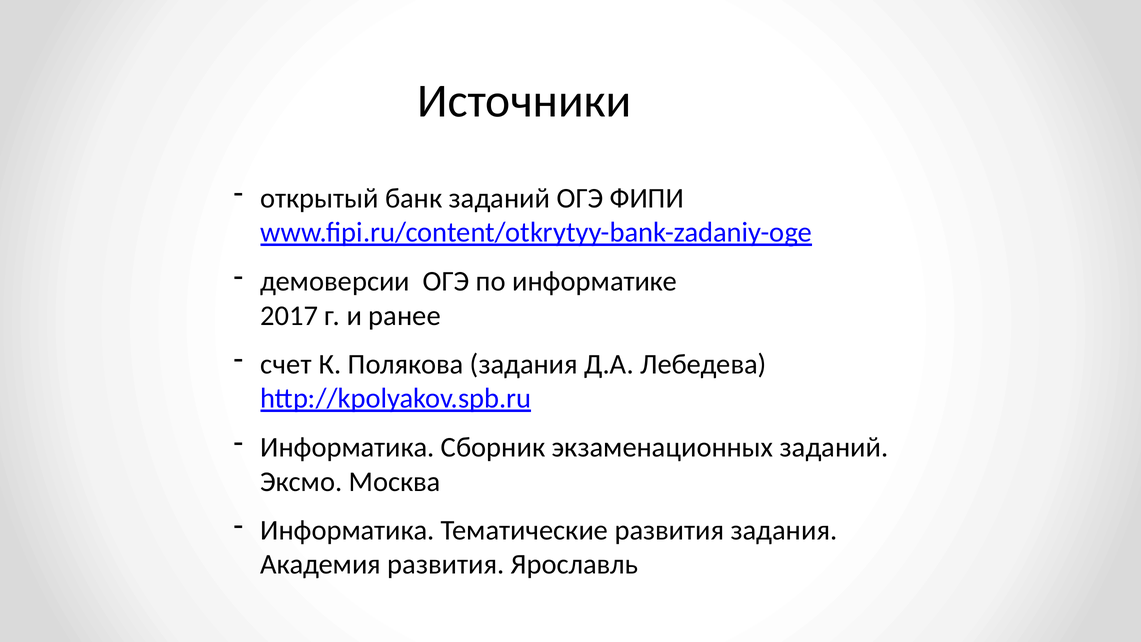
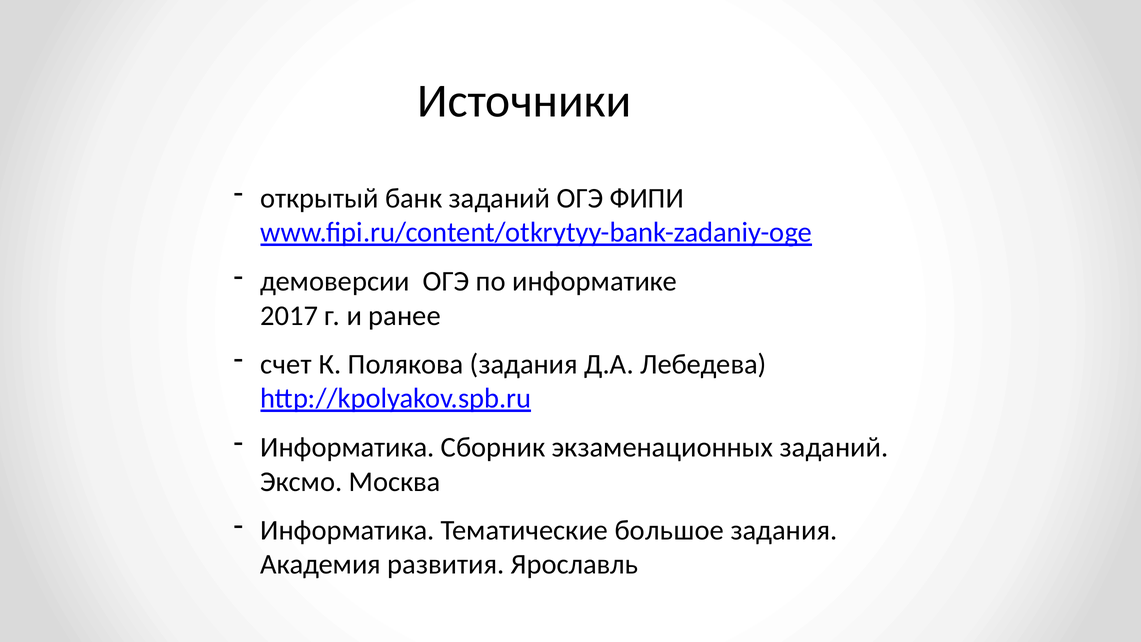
Тематические развития: развития -> большое (669, 530)
